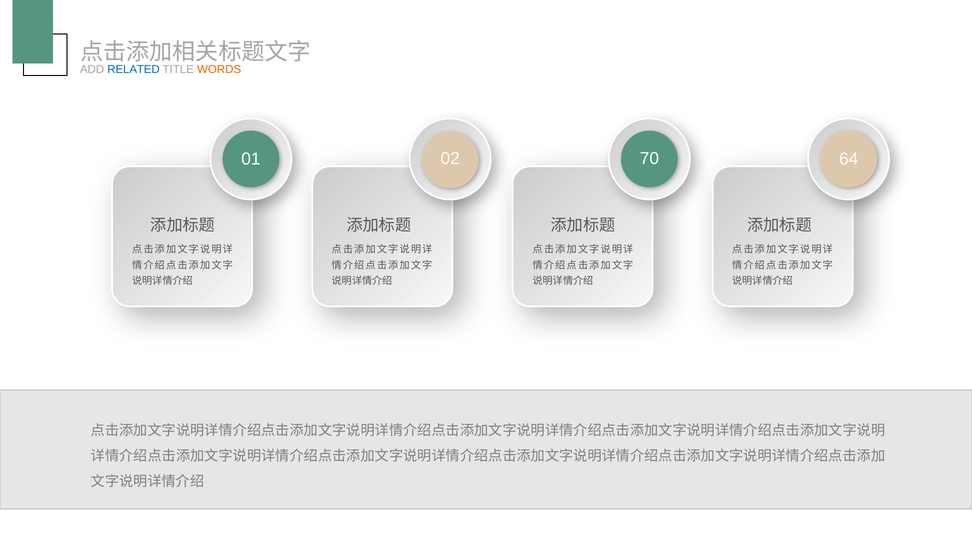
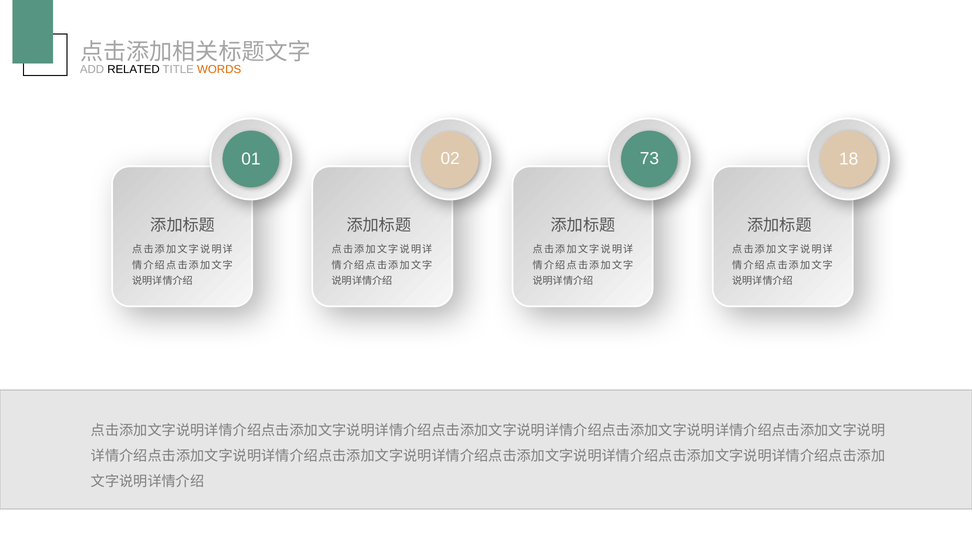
RELATED colour: blue -> black (134, 69)
64: 64 -> 18 (849, 159)
70: 70 -> 73 (649, 158)
